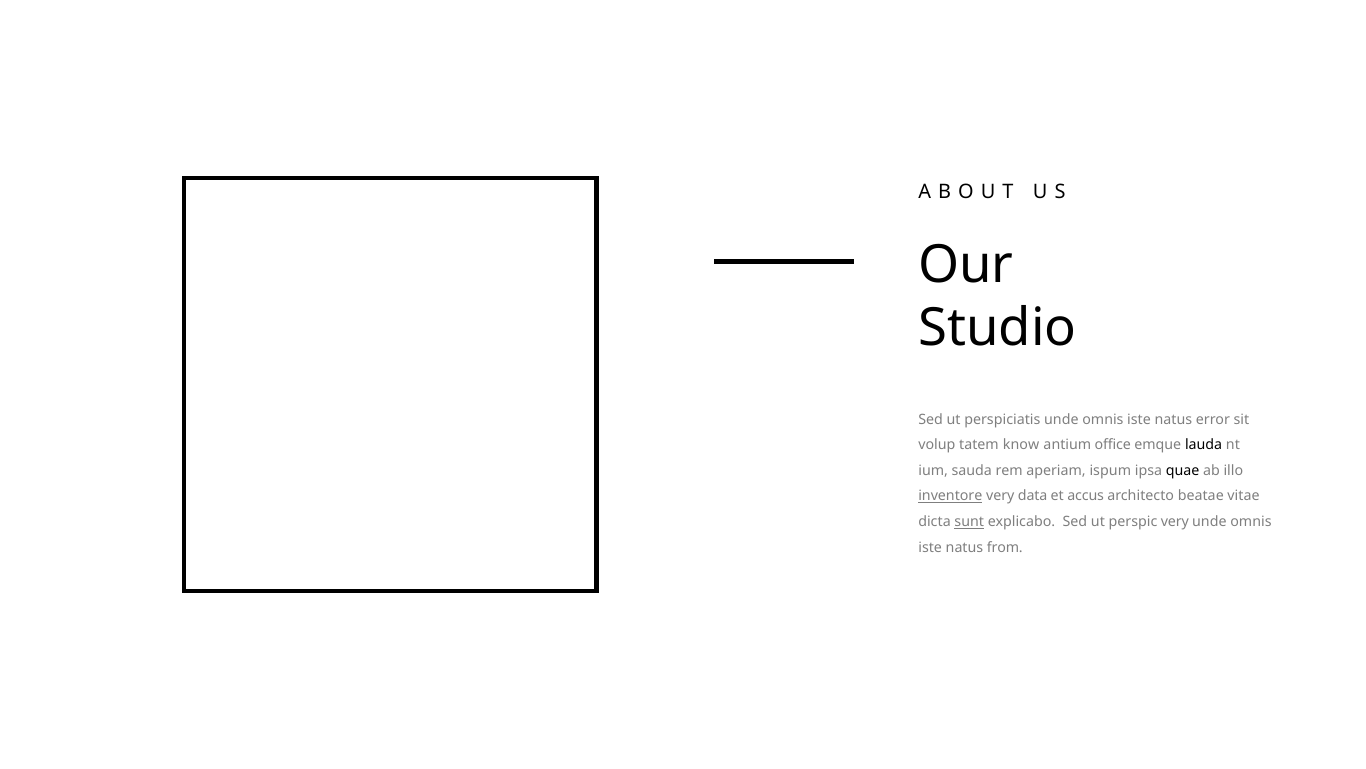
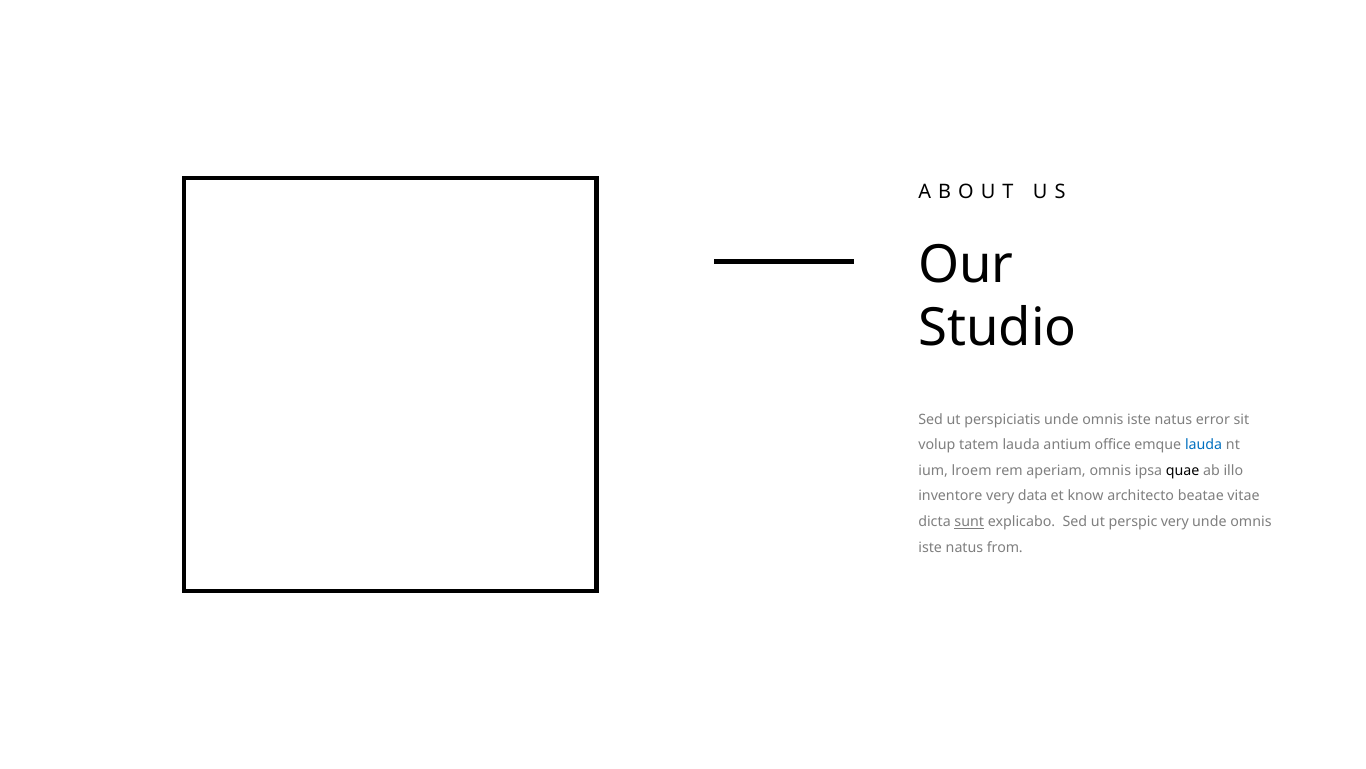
tatem know: know -> lauda (1021, 445)
lauda colour: black -> blue (1204, 445)
sauda: sauda -> lroem (972, 470)
aperiam ispum: ispum -> omnis (1110, 470)
inventore underline: present -> none (950, 496)
accus: accus -> know (1086, 496)
